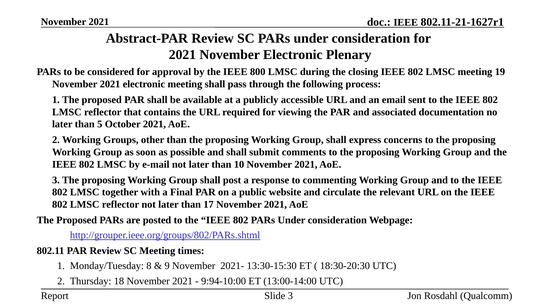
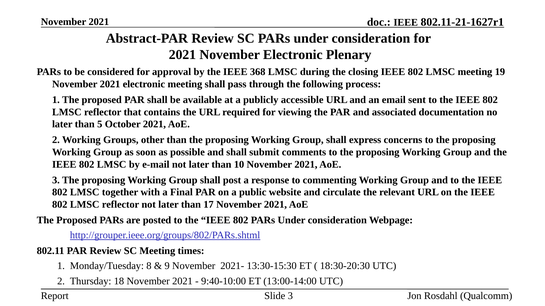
800: 800 -> 368 (258, 72)
9:94-10:00: 9:94-10:00 -> 9:40-10:00 (224, 282)
